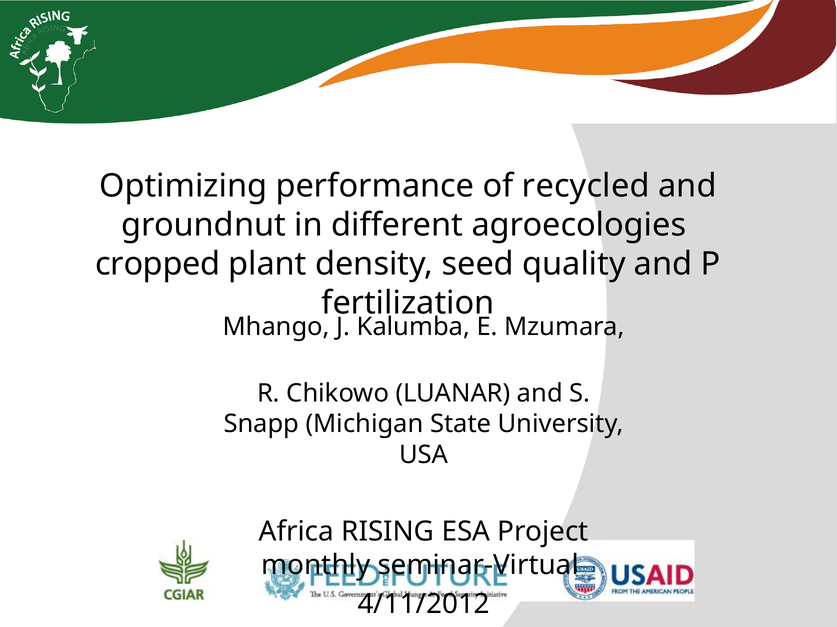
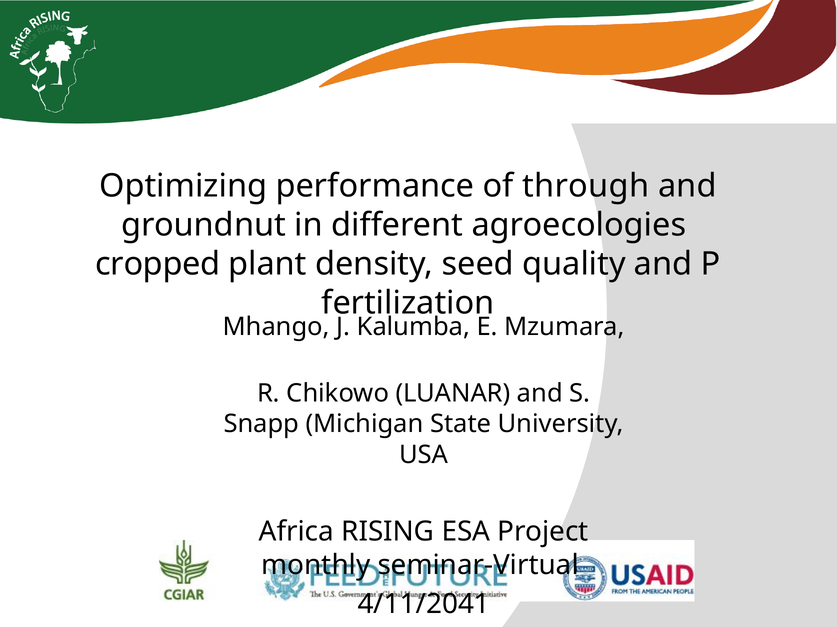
recycled: recycled -> through (586, 186)
4/11/2012: 4/11/2012 -> 4/11/2041 (424, 605)
